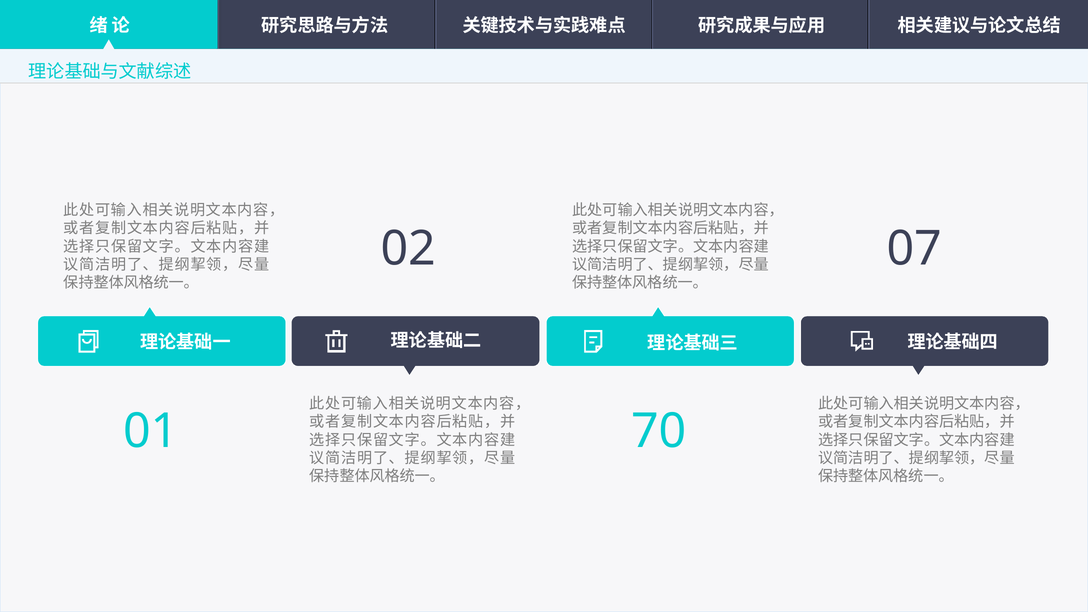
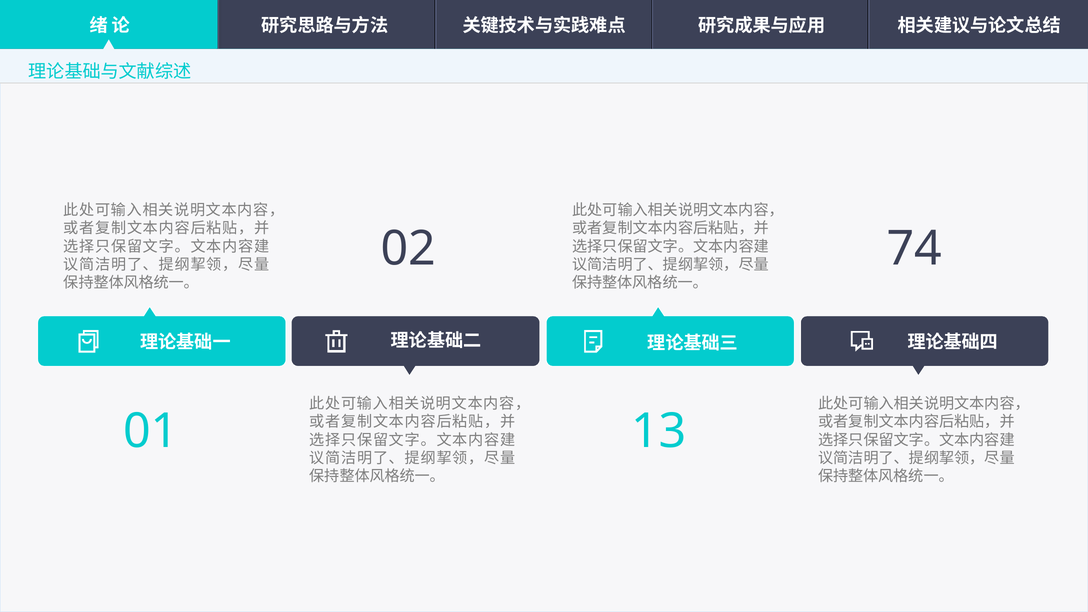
07: 07 -> 74 (914, 249)
70: 70 -> 13 (659, 431)
